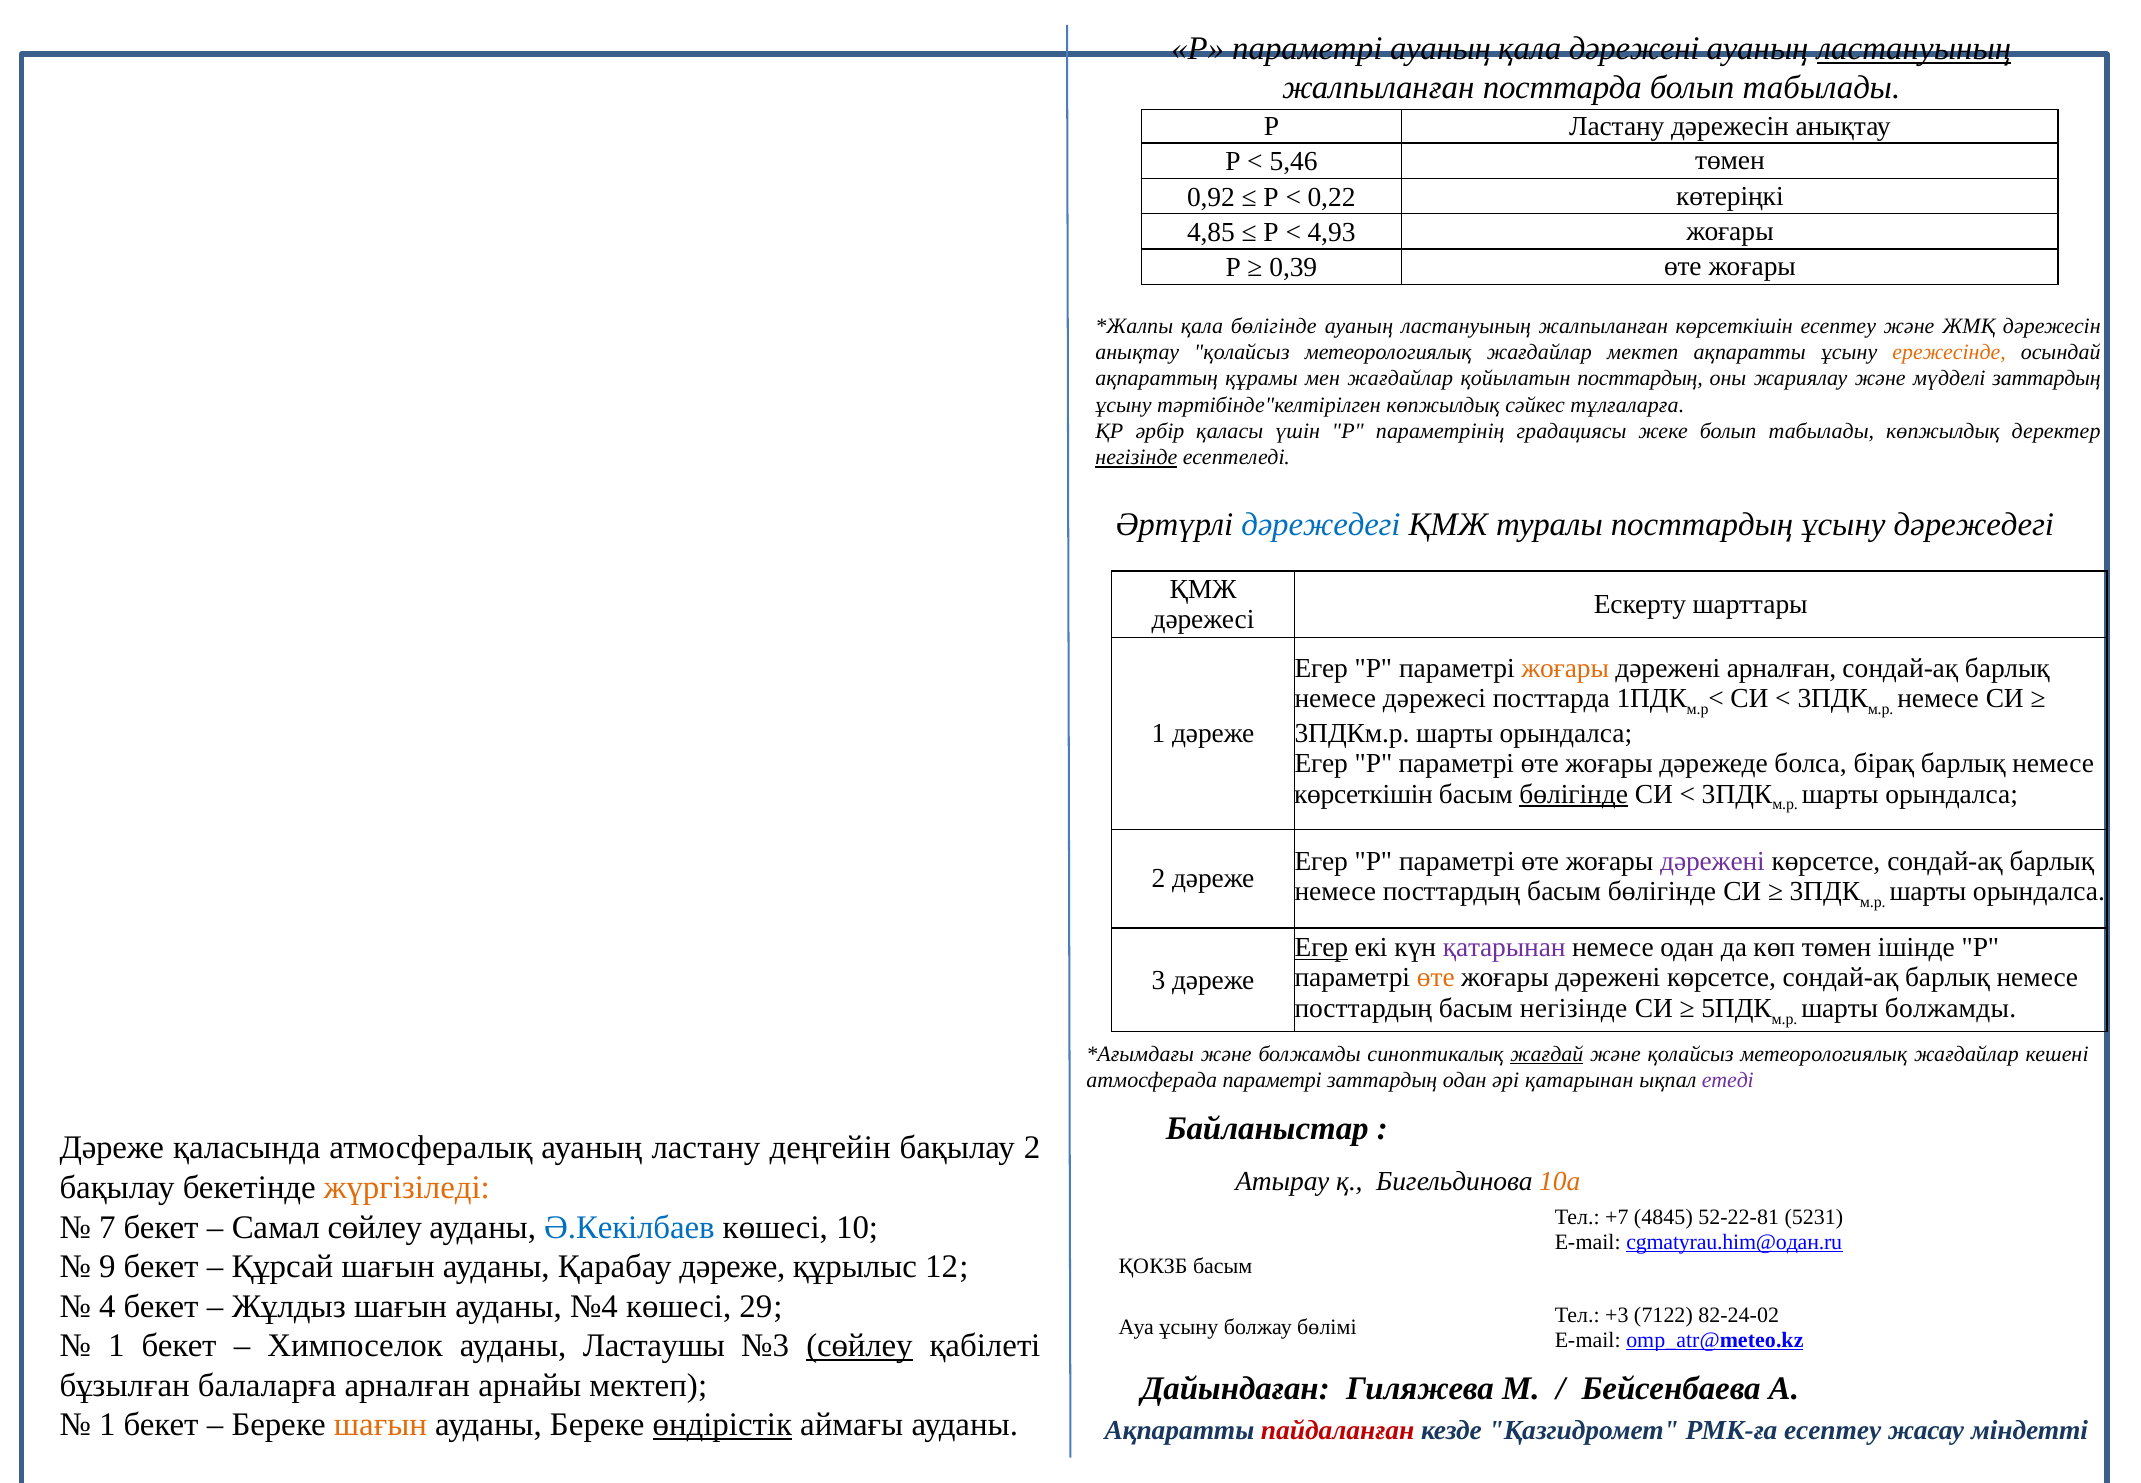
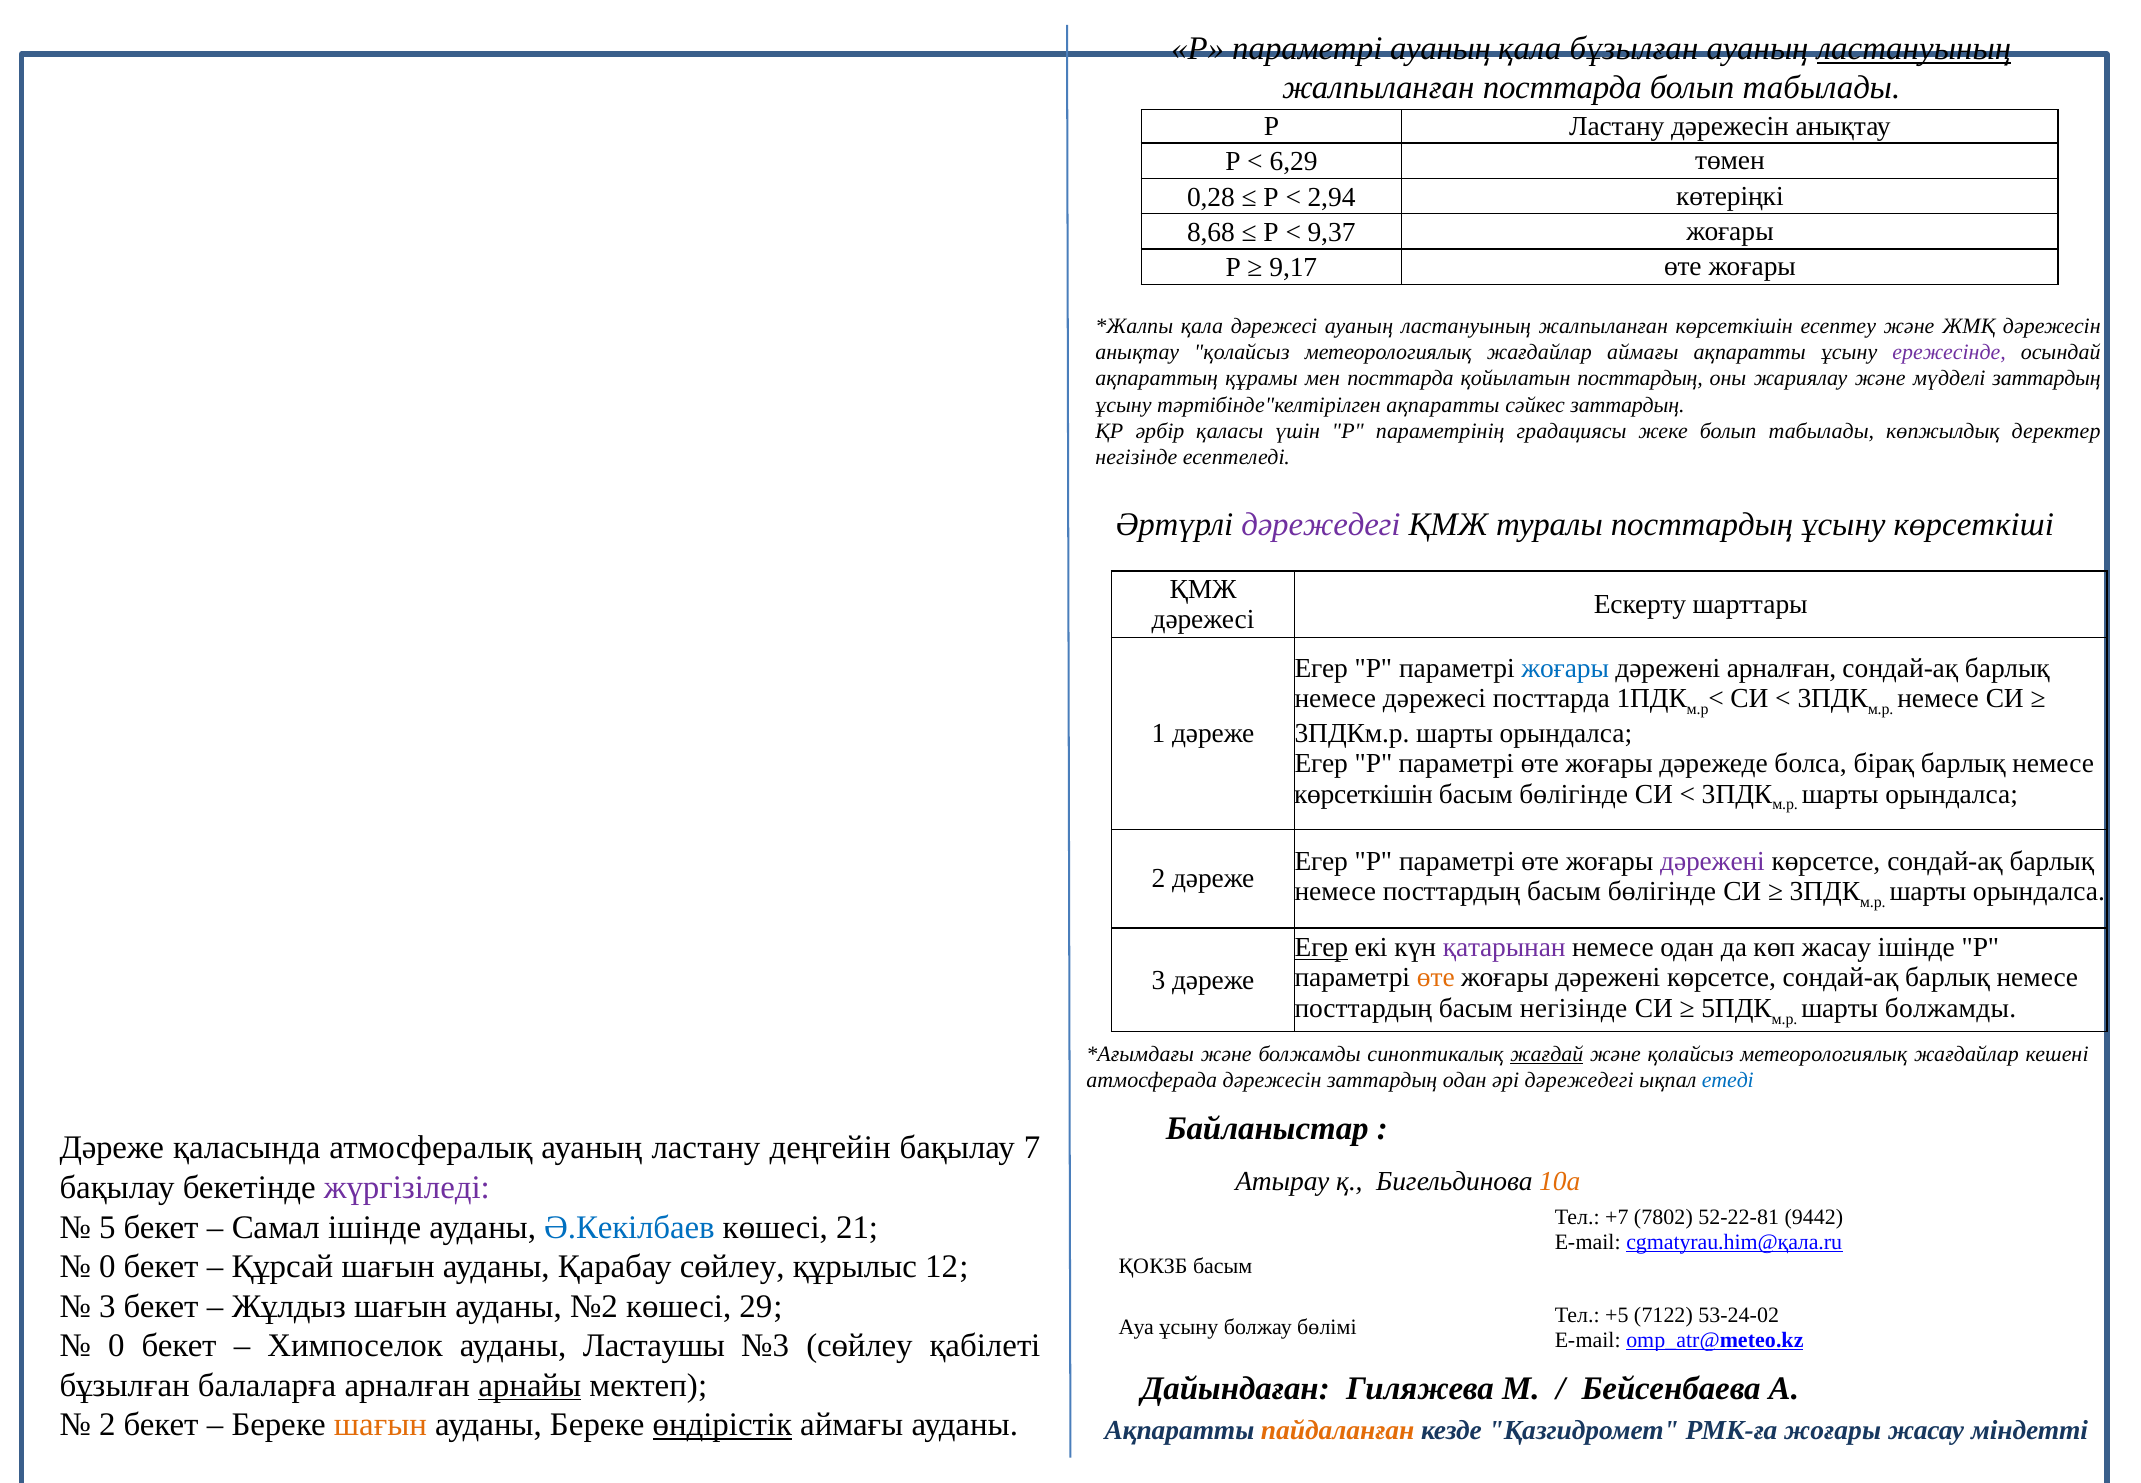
қала дәрежені: дәрежені -> бұзылған (1634, 49)
5,46: 5,46 -> 6,29 (1294, 162)
0,92: 0,92 -> 0,28 (1211, 197)
0,22: 0,22 -> 2,94 (1332, 197)
4,85: 4,85 -> 8,68 (1211, 232)
4,93: 4,93 -> 9,37 (1332, 232)
0,39: 0,39 -> 9,17 (1293, 268)
қала бөлігінде: бөлігінде -> дәрежесі (1274, 326)
жағдайлар мектеп: мектеп -> аймағы (1643, 352)
ережесінде colour: orange -> purple (1949, 352)
мен жағдайлар: жағдайлар -> посттарда (1400, 379)
тәртібінде"келтірілген көпжылдық: көпжылдық -> ақпаратты (1443, 405)
сәйкес тұлғаларға: тұлғаларға -> заттардың (1628, 405)
негізінде underline: present -> none (1136, 457)
дәрежедегі colour: blue -> purple (1321, 525)
ұсыну дәрежедегі: дәрежедегі -> көрсеткіші (1974, 525)
жоғары colour: orange -> blue (1565, 668)
бөлігінде underline: present -> none (1574, 794)
көп төмен: төмен -> жасау (1837, 947)
атмосферада параметрі: параметрі -> дәрежесін (1272, 1080)
әрі қатарынан: қатарынан -> дәрежедегі (1579, 1080)
етеді colour: purple -> blue (1728, 1080)
бақылау 2: 2 -> 7 (1032, 1147)
жүргізіледі colour: orange -> purple (407, 1187)
4845: 4845 -> 7802 (1663, 1217)
5231: 5231 -> 9442 (1814, 1217)
7: 7 -> 5 (107, 1226)
Самал сөйлеу: сөйлеу -> ішінде (375, 1226)
10: 10 -> 21 (857, 1226)
cgmatyrau.him@одан.ru: cgmatyrau.him@одан.ru -> cgmatyrau.him@қала.ru (1734, 1241)
9: 9 -> 0 (107, 1266)
Қарабау дәреже: дәреже -> сөйлеу (732, 1266)
4: 4 -> 3 (107, 1306)
№4: №4 -> №2 (594, 1306)
+3: +3 -> +5 (1617, 1315)
82-24-02: 82-24-02 -> 53-24-02 (1739, 1315)
1: 1 -> 0 (116, 1345)
сөйлеу underline: present -> none (859, 1345)
арнайы underline: none -> present (530, 1385)
1: 1 -> 2 (107, 1424)
пайдаланған colour: red -> orange (1338, 1430)
РМК-ға есептеу: есептеу -> жоғары (1833, 1430)
